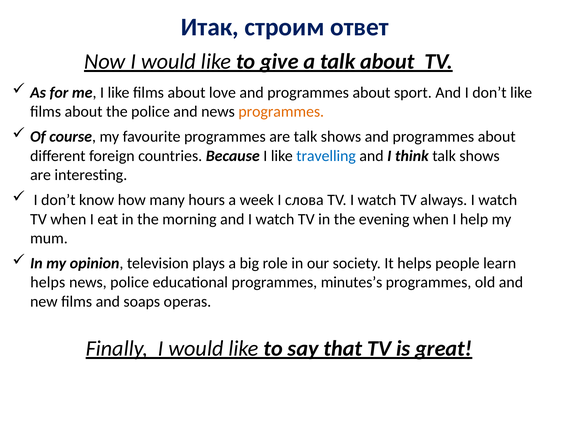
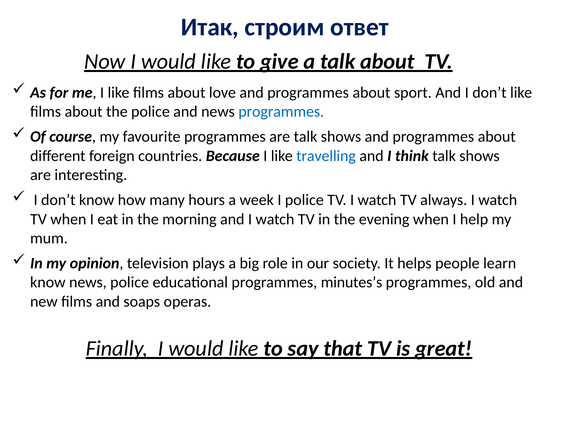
programmes colour: orange -> blue (281, 111)
I слова: слова -> police (304, 200)
helps: helps -> know (48, 282)
